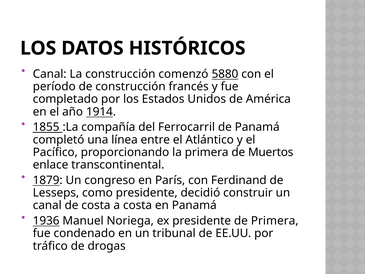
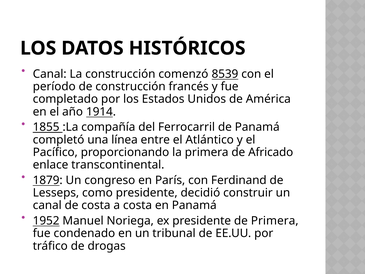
5880: 5880 -> 8539 (225, 74)
Muertos: Muertos -> Africado (271, 152)
1936: 1936 -> 1952 (46, 221)
